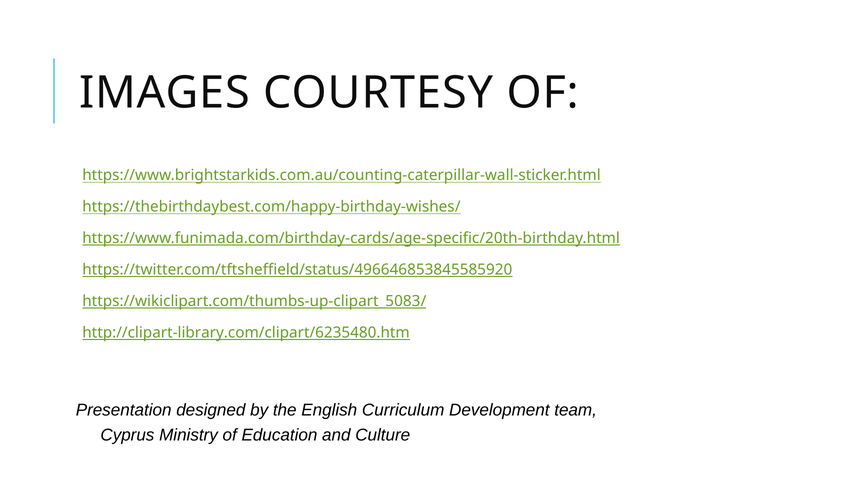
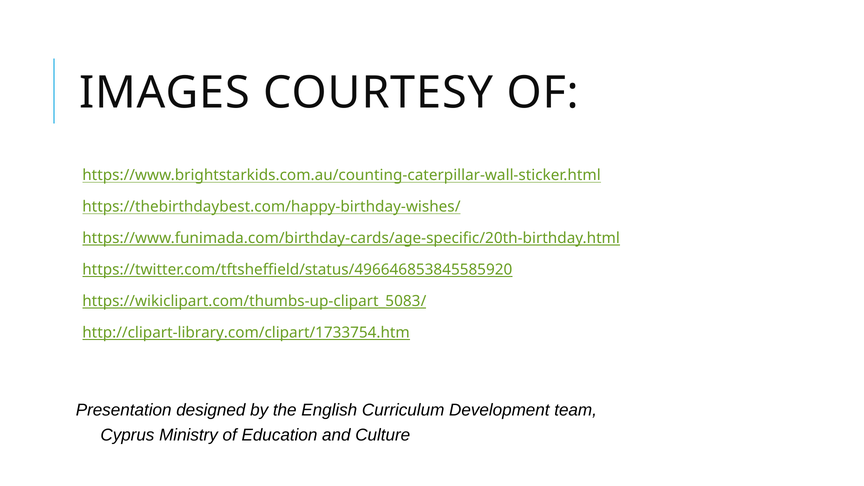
http://clipart-library.com/clipart/6235480.htm: http://clipart-library.com/clipart/6235480.htm -> http://clipart-library.com/clipart/1733754.htm (246, 333)
